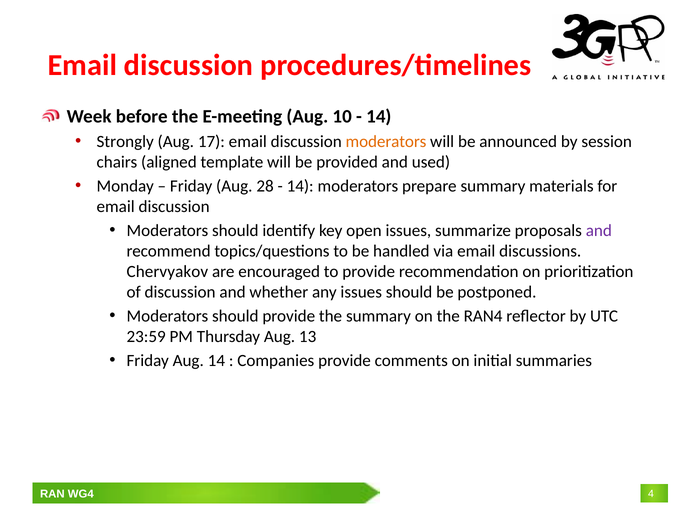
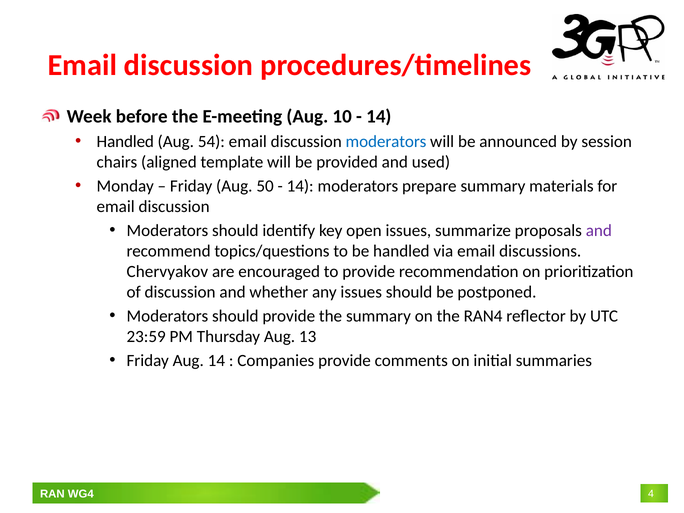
Strongly: Strongly -> Handled (125, 142)
17: 17 -> 54 (211, 142)
moderators colour: orange -> blue (386, 142)
28: 28 -> 50 (265, 186)
